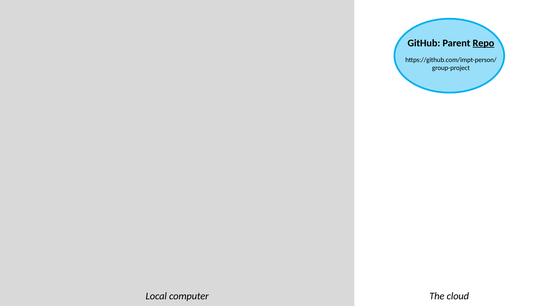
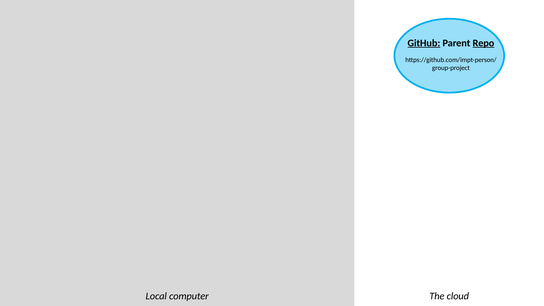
GitHub underline: none -> present (424, 43)
